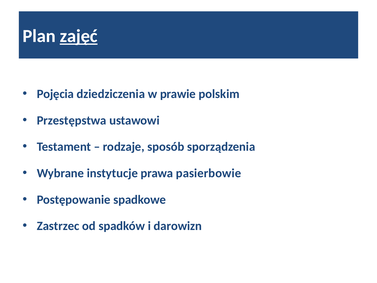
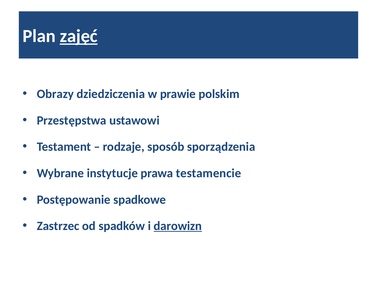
Pojęcia: Pojęcia -> Obrazy (55, 94)
pasierbowie: pasierbowie -> testamencie (209, 173)
darowizn underline: none -> present (178, 226)
